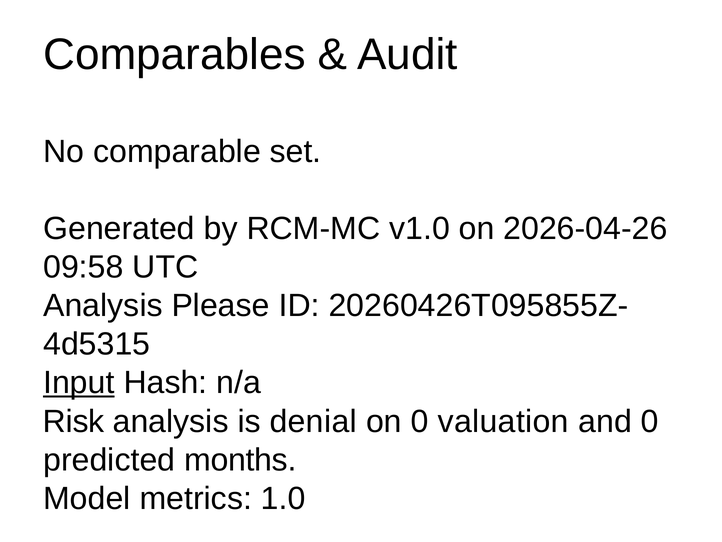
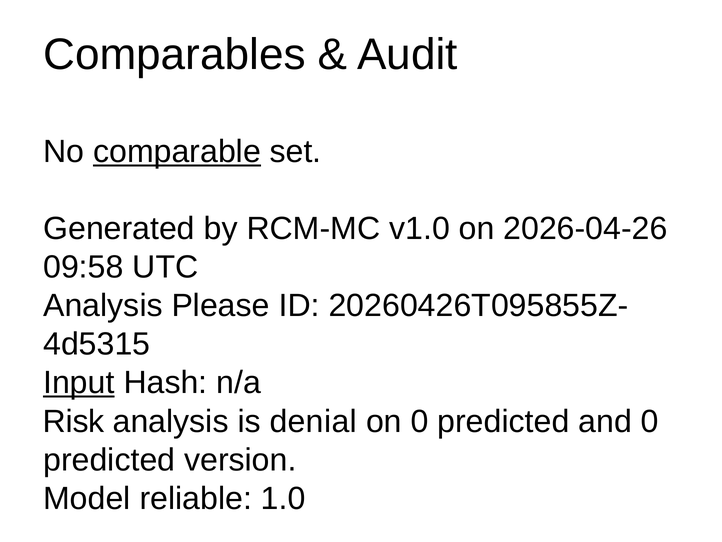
comparable underline: none -> present (177, 151)
on 0 valuation: valuation -> predicted (503, 421)
months: months -> version (240, 460)
metrics: metrics -> reliable (196, 498)
